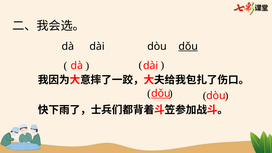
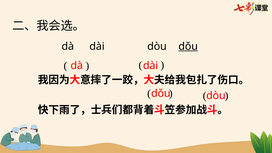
dǒu underline: present -> none (161, 93)
